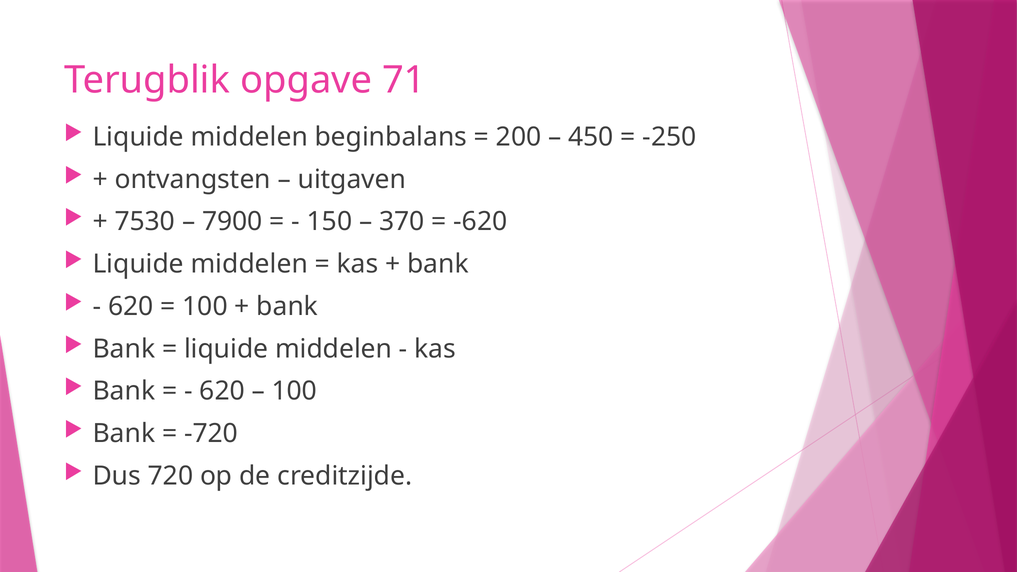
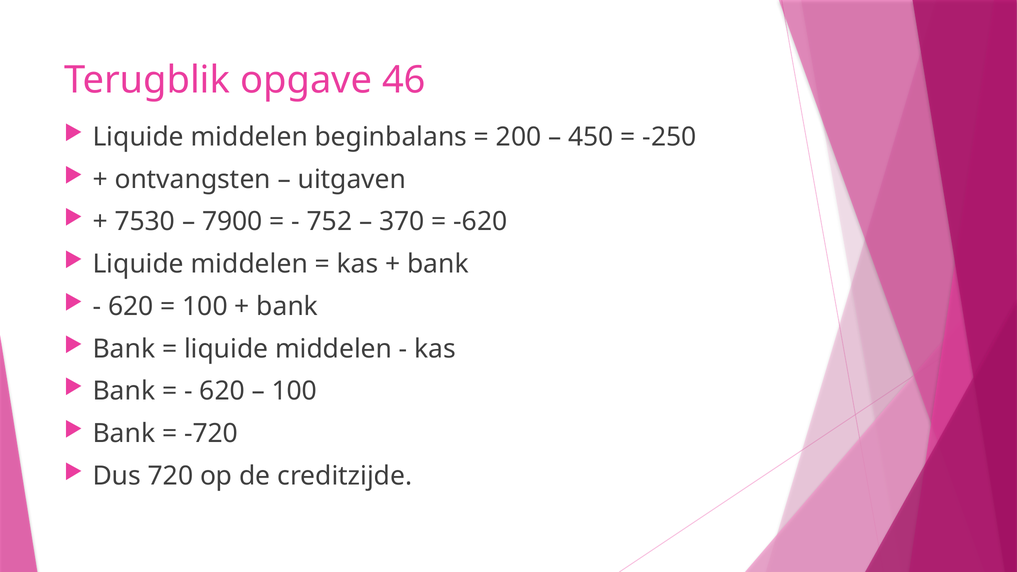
71: 71 -> 46 (404, 80)
150: 150 -> 752 (330, 222)
